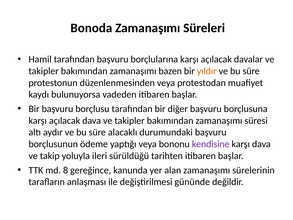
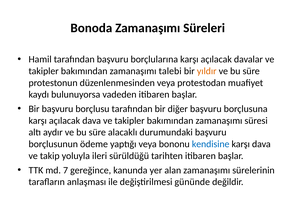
bazen: bazen -> talebi (170, 71)
kendisine colour: purple -> blue (211, 144)
8: 8 -> 7 (66, 170)
